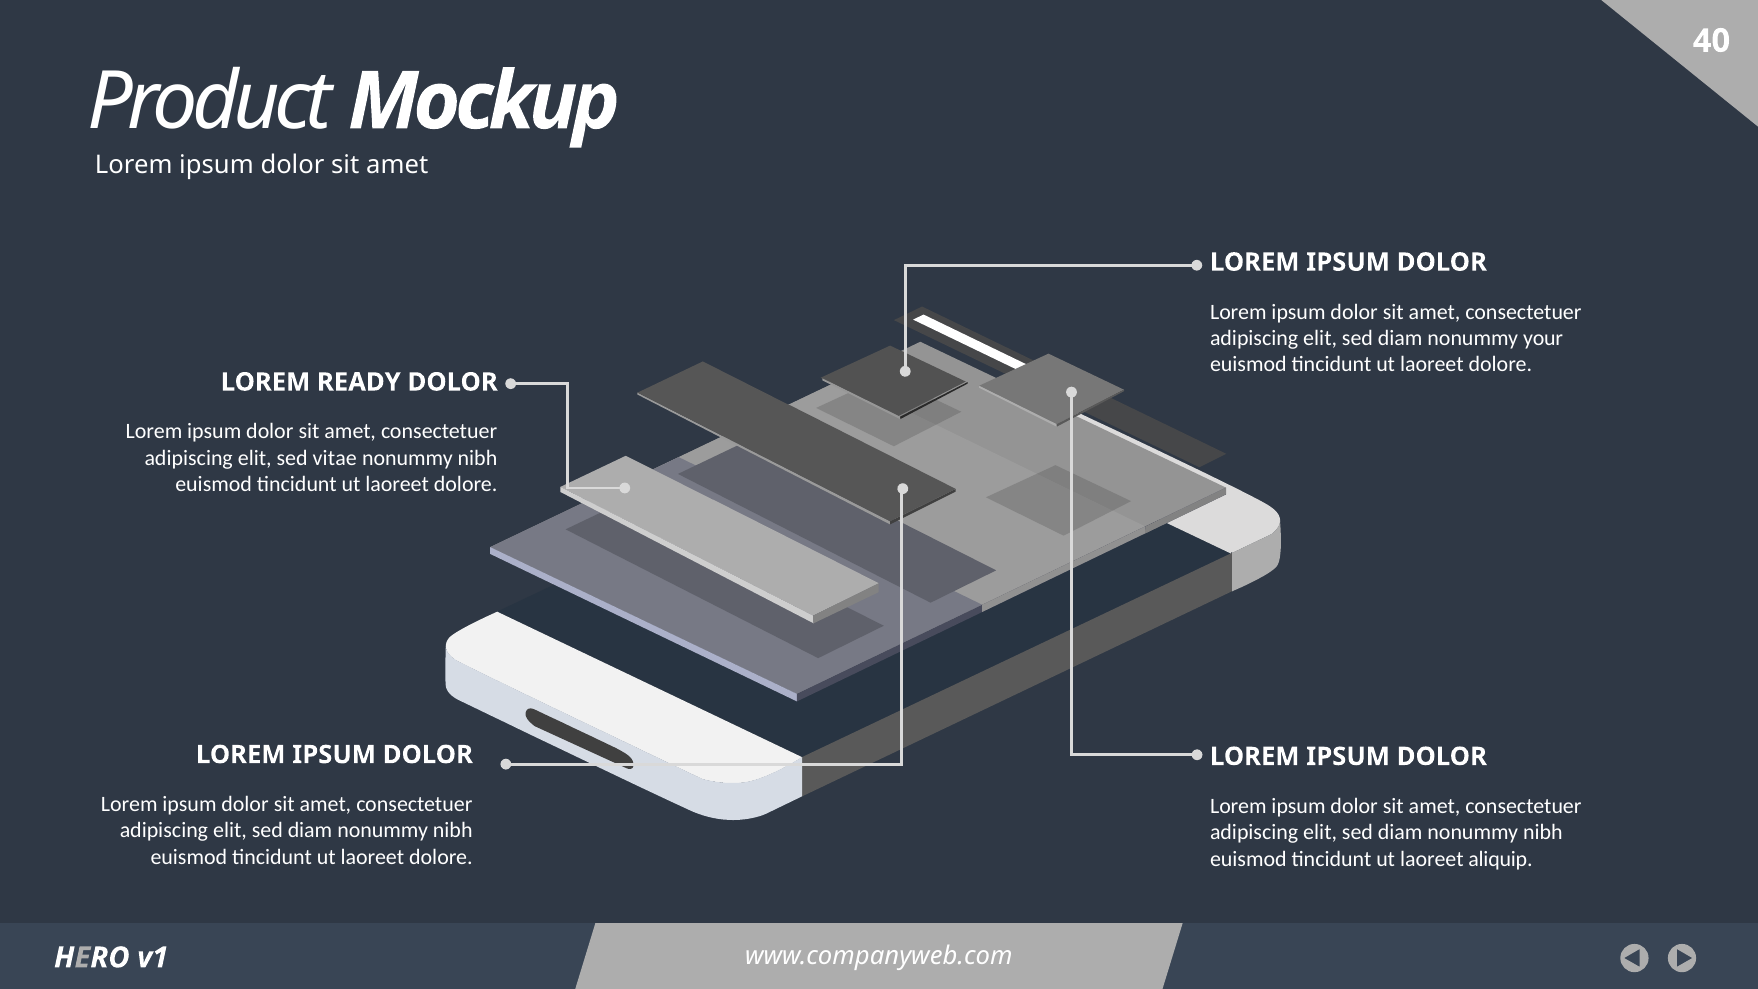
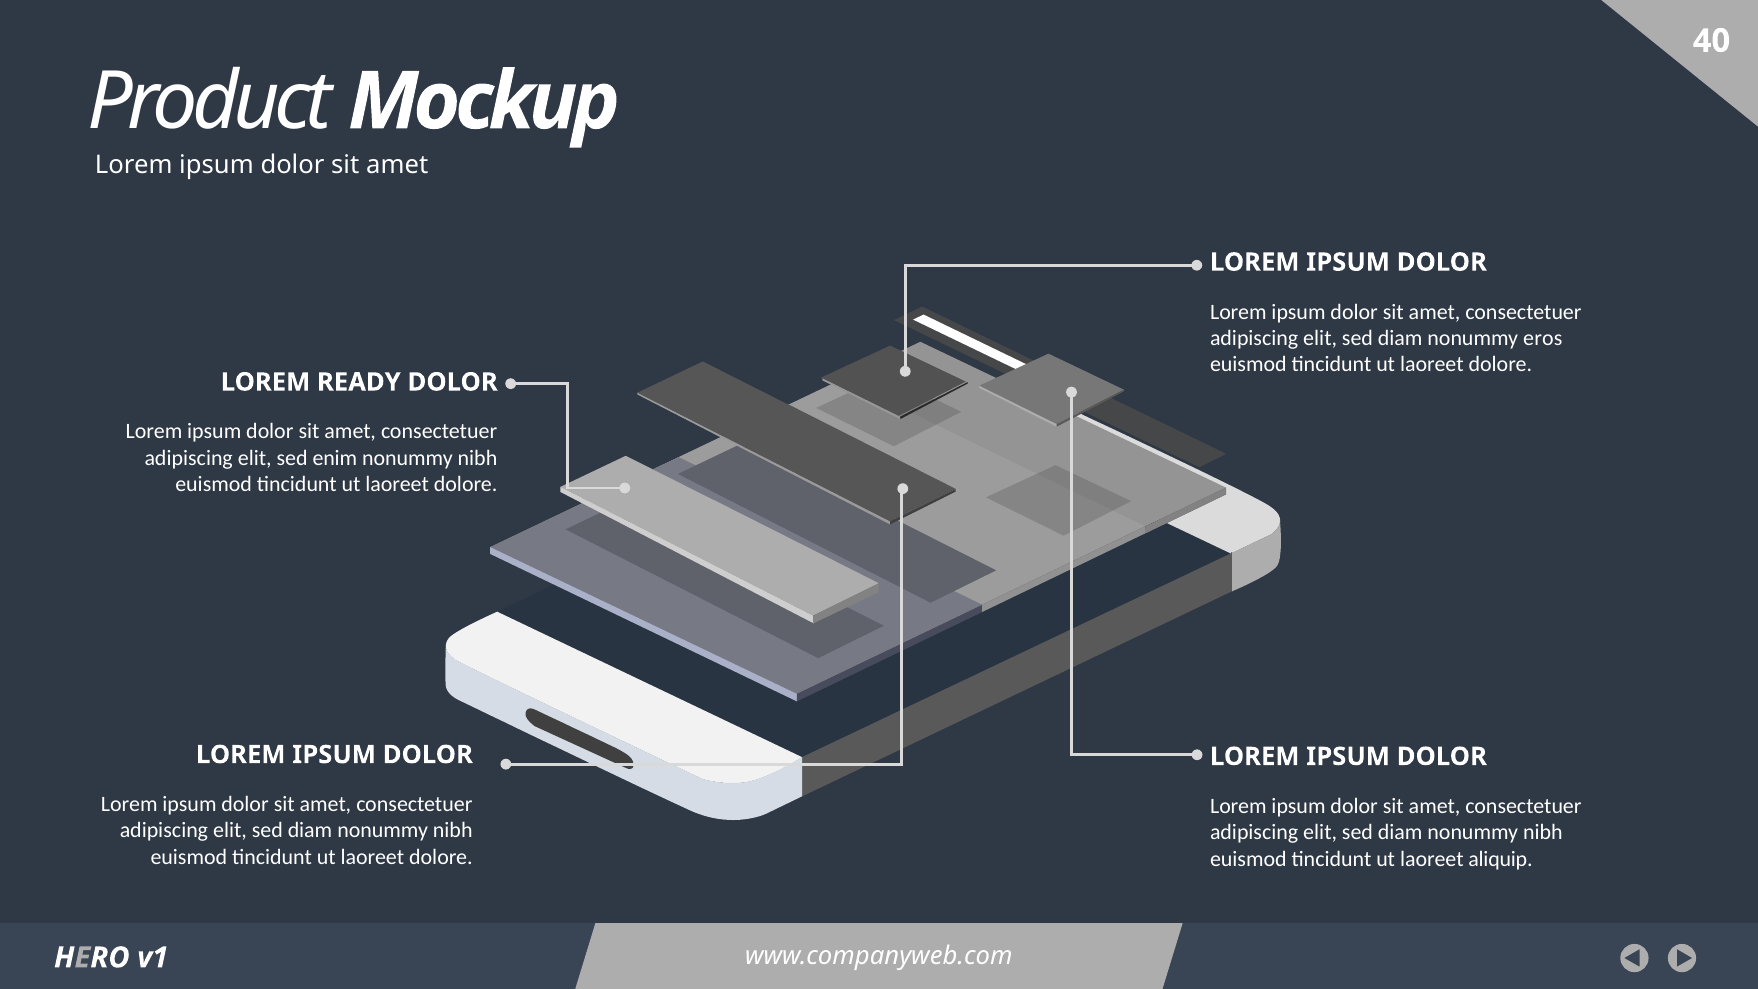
your: your -> eros (1543, 338)
vitae: vitae -> enim (335, 458)
